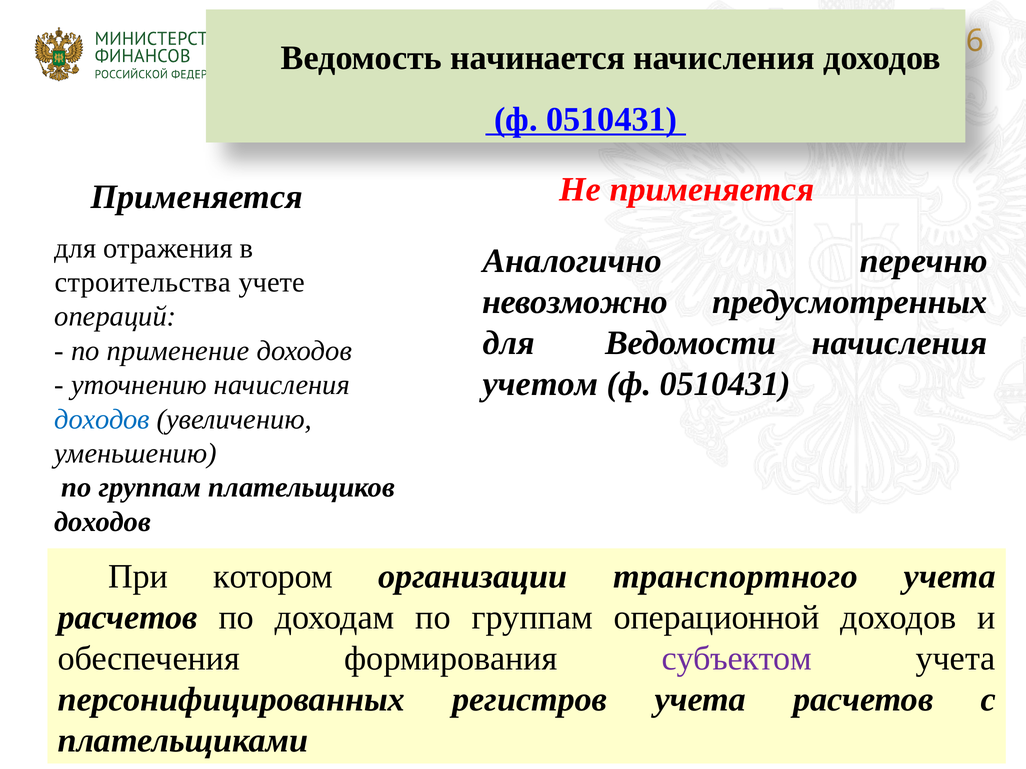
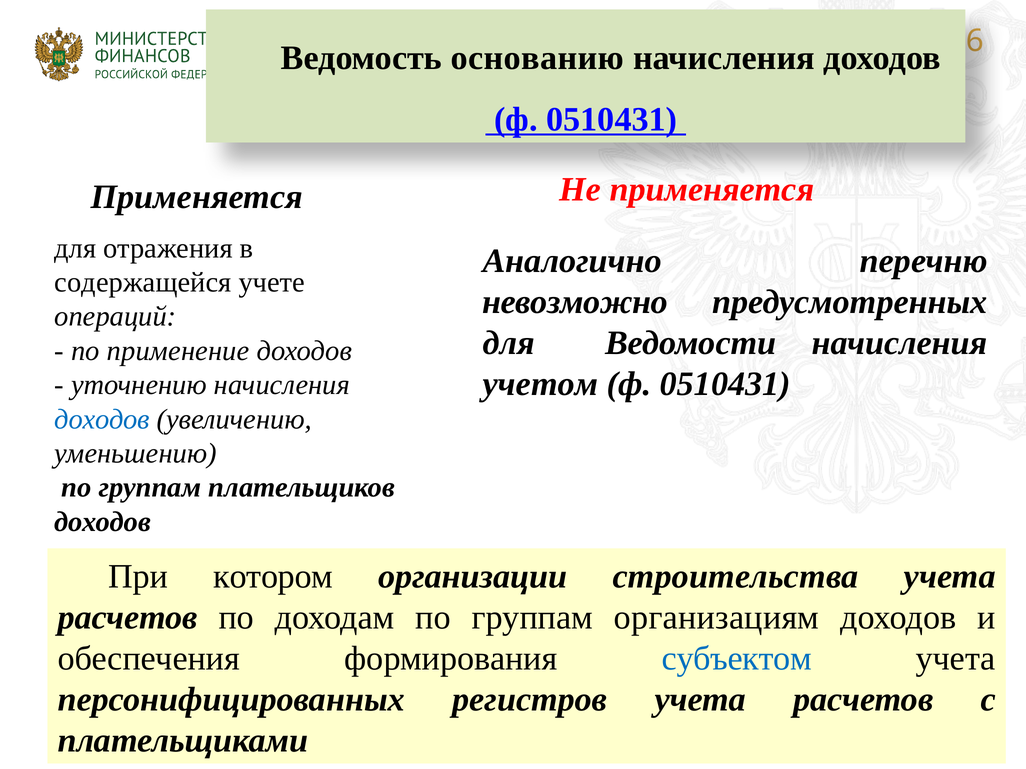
начинается: начинается -> основанию (537, 58)
строительства: строительства -> содержащейся (143, 283)
транспортного: транспортного -> строительства (736, 577)
операционной: операционной -> организациям (717, 618)
субъектом colour: purple -> blue (737, 659)
